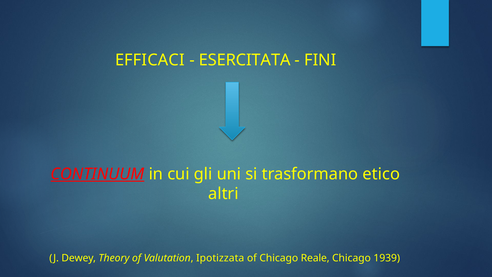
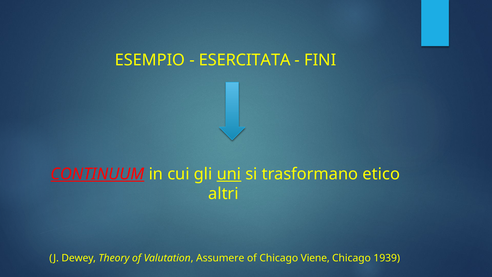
EFFICACI: EFFICACI -> ESEMPIO (150, 60)
uni underline: none -> present (229, 174)
Ipotizzata: Ipotizzata -> Assumere (220, 258)
Reale: Reale -> Viene (315, 258)
